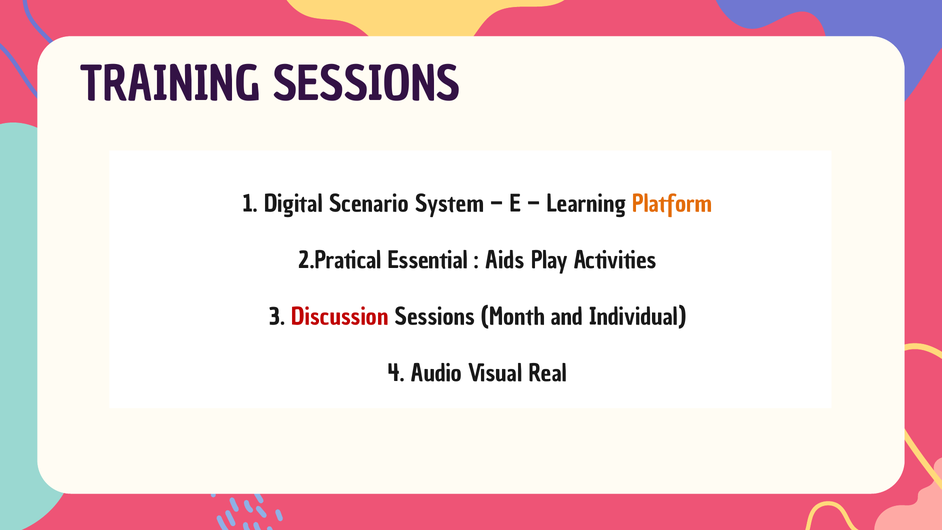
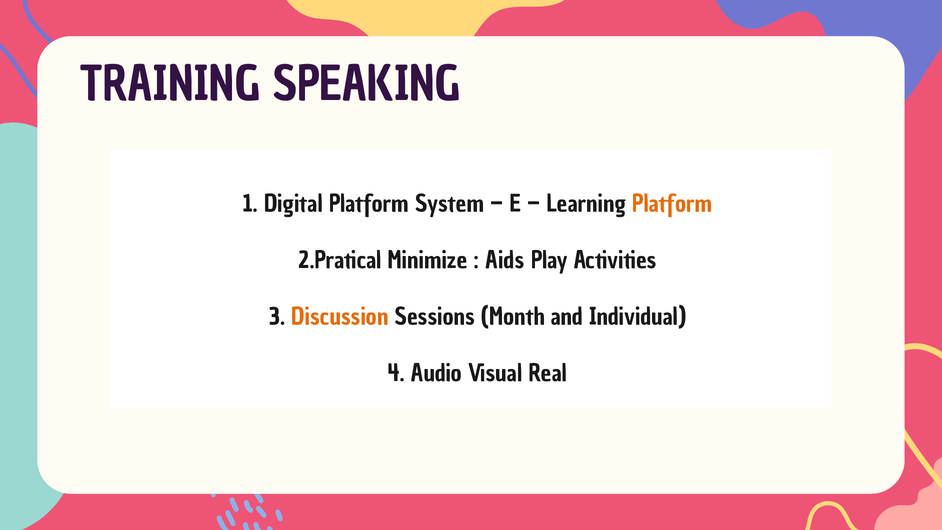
TRAINING SESSIONS: SESSIONS -> SPEAKING (367, 85)
Digital Scenario: Scenario -> Platform (369, 204)
Essential: Essential -> Minimize (428, 260)
Discussion colour: red -> orange (340, 317)
